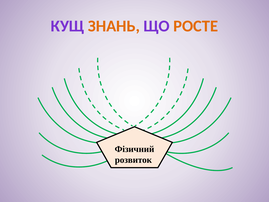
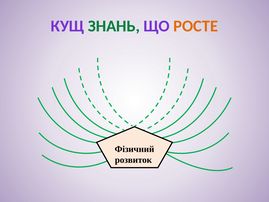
ЗНАНЬ colour: orange -> green (114, 26)
